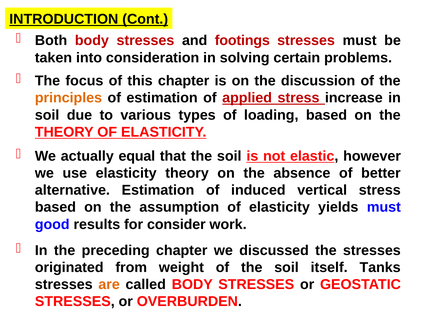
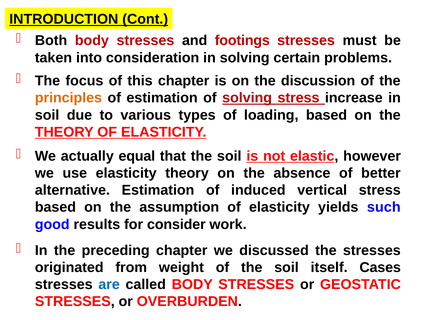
of applied: applied -> solving (247, 98)
yields must: must -> such (384, 207)
Tanks: Tanks -> Cases (380, 268)
are colour: orange -> blue (109, 285)
